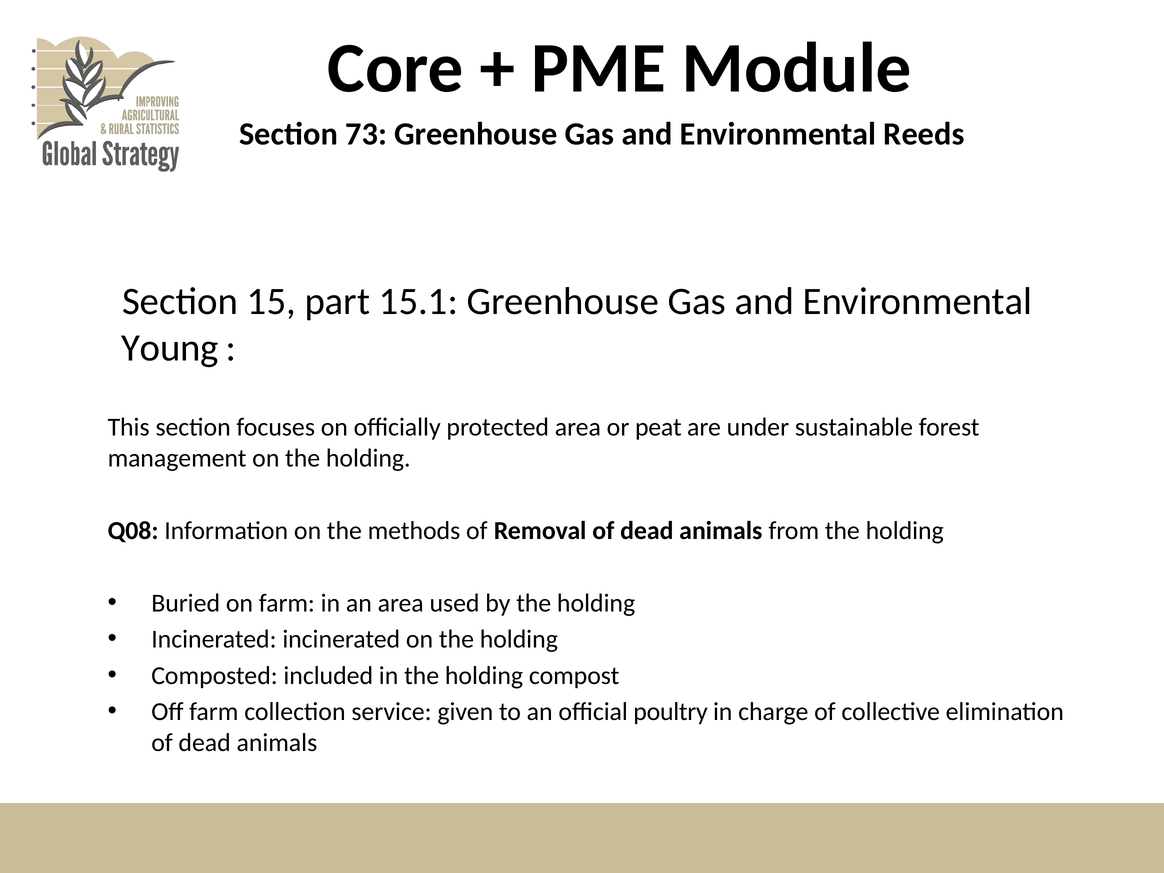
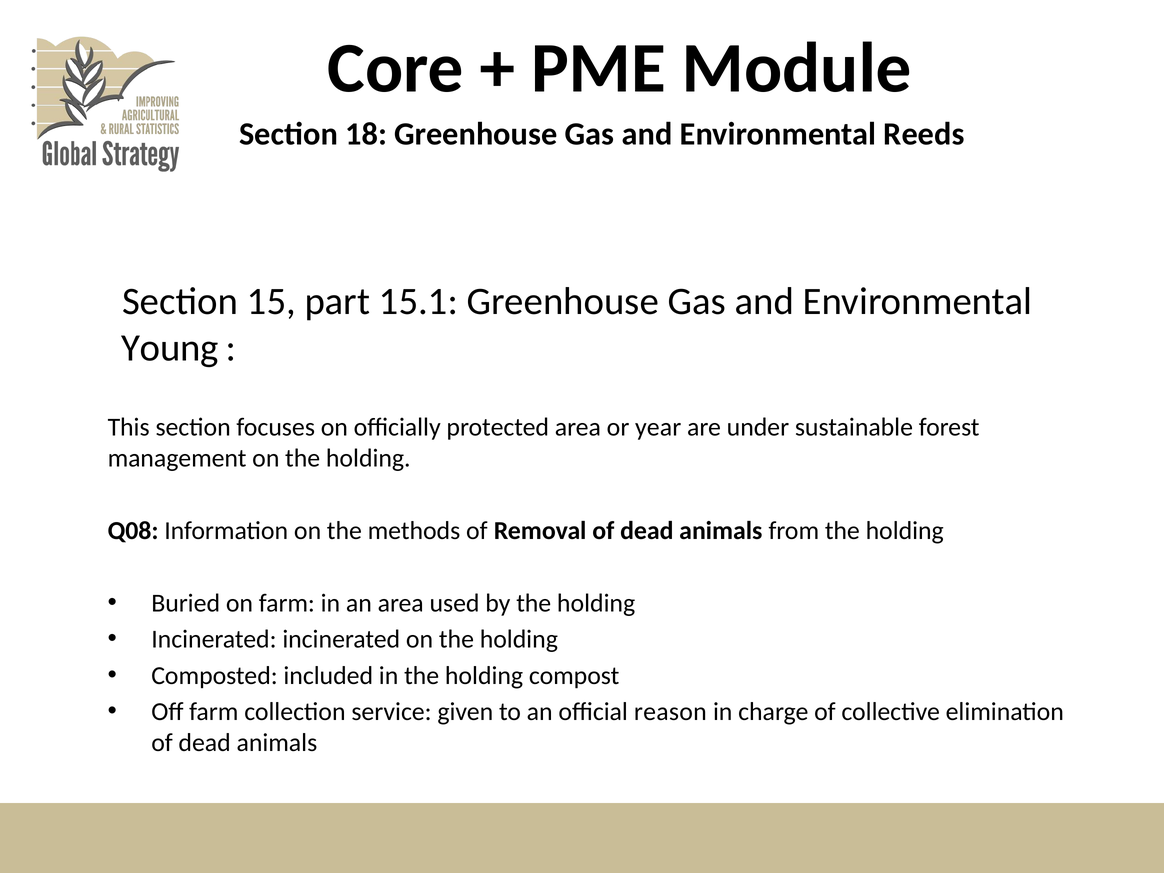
73: 73 -> 18 (366, 134)
peat: peat -> year (658, 427)
poultry: poultry -> reason (670, 712)
